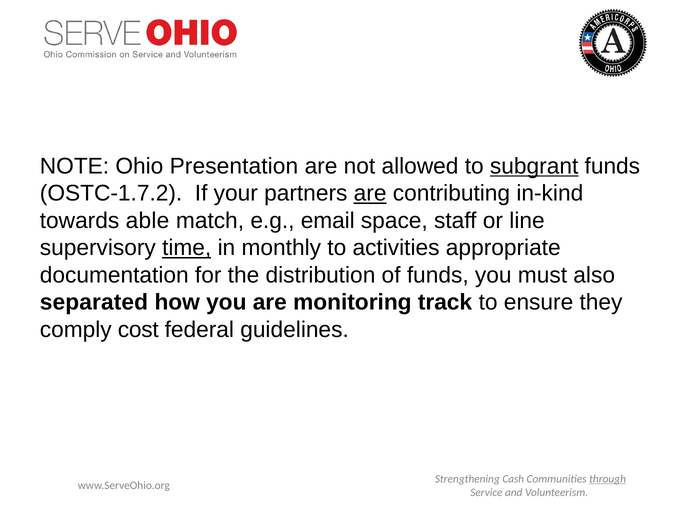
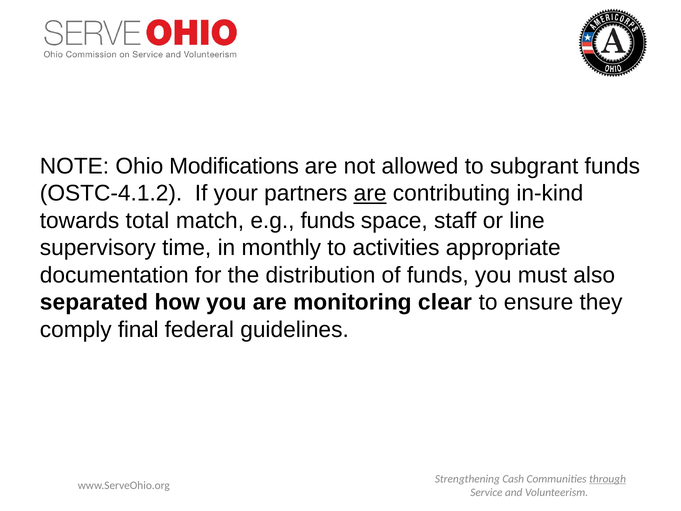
Presentation: Presentation -> Modifications (234, 166)
subgrant underline: present -> none (534, 166)
OSTC-1.7.2: OSTC-1.7.2 -> OSTC-4.1.2 (111, 193)
able: able -> total (147, 221)
e.g email: email -> funds (328, 221)
time underline: present -> none (187, 248)
track: track -> clear (445, 302)
cost: cost -> final (138, 330)
